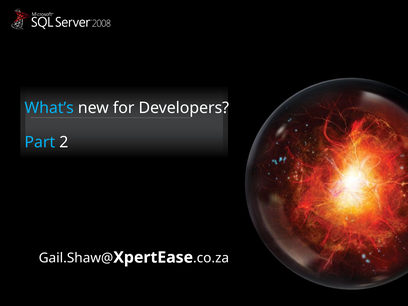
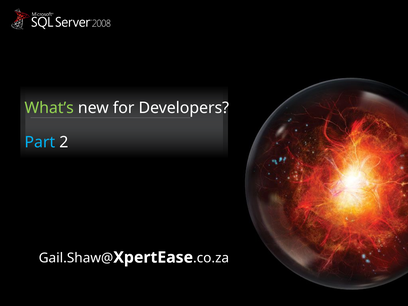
What’s colour: light blue -> light green (49, 108)
